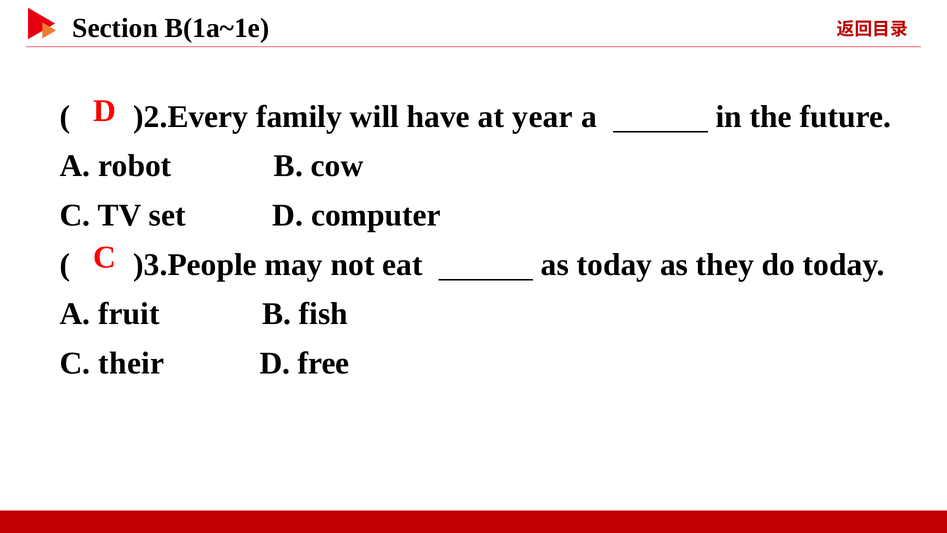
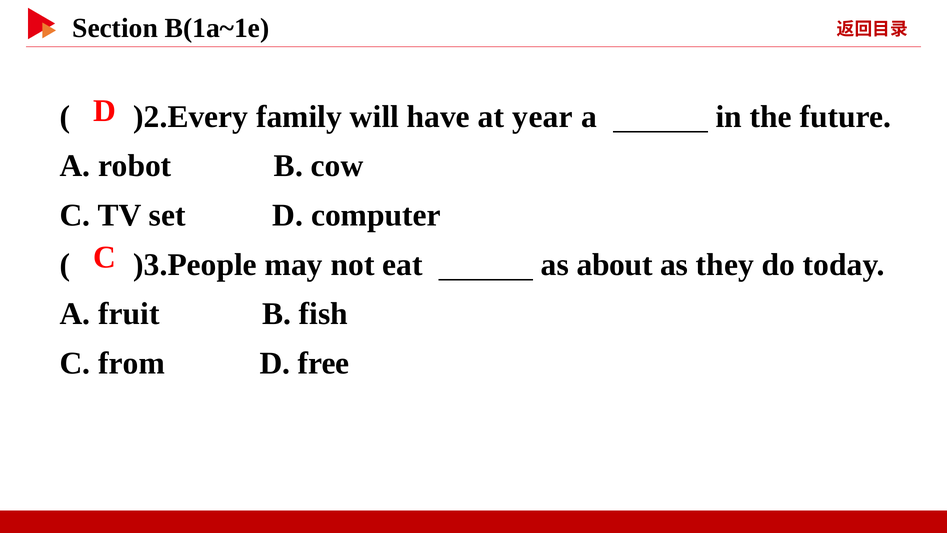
as today: today -> about (615, 264)
their: their -> from (132, 363)
